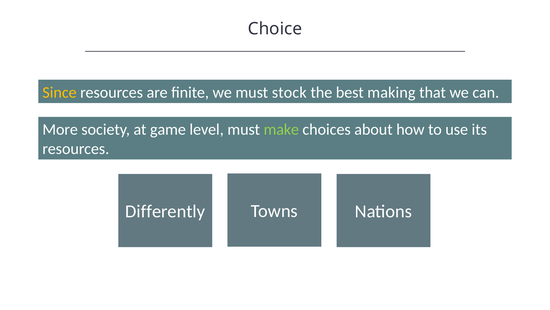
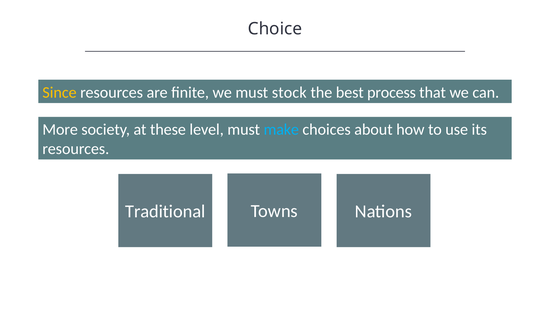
making: making -> process (392, 92)
game: game -> these (168, 129)
make colour: light green -> light blue (281, 129)
Differently: Differently -> Traditional (165, 211)
